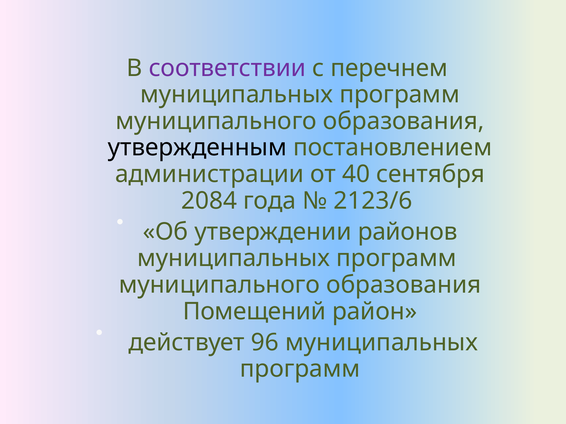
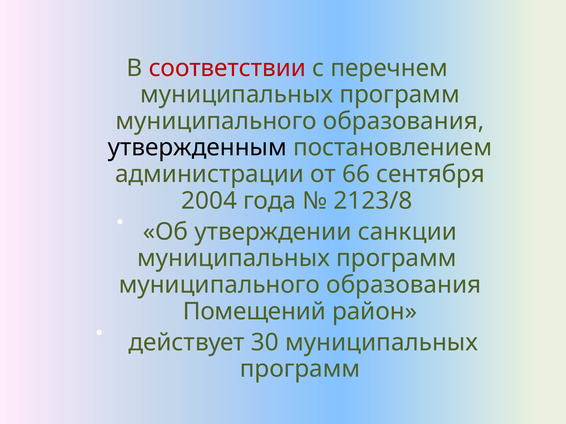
соответствии colour: purple -> red (227, 68)
40: 40 -> 66 (356, 174)
2084: 2084 -> 2004 (209, 201)
2123/6: 2123/6 -> 2123/8 (373, 201)
районов: районов -> санкции (407, 232)
96: 96 -> 30 (265, 343)
